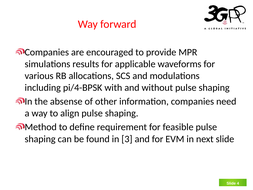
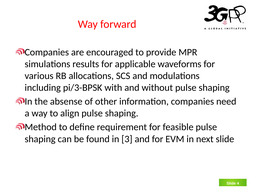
pi/4-BPSK: pi/4-BPSK -> pi/3-BPSK (83, 88)
